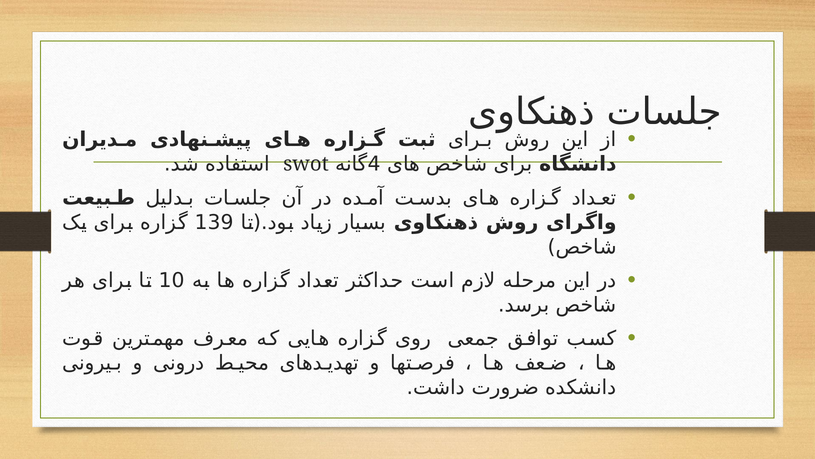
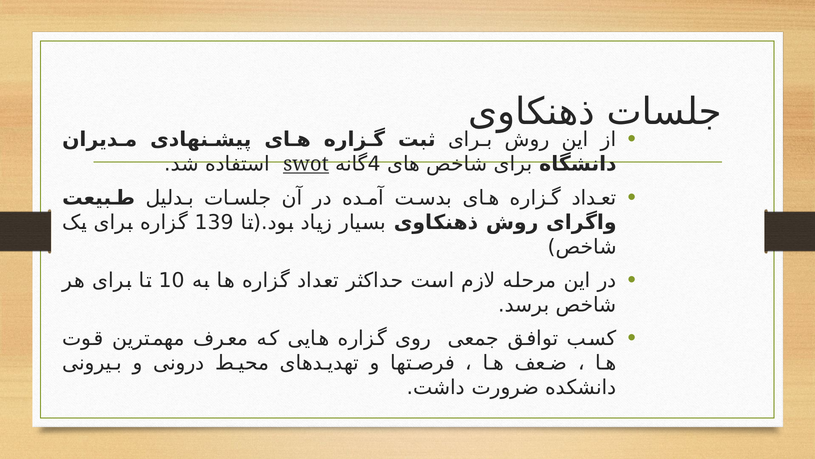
swot underline: none -> present (306, 164)
